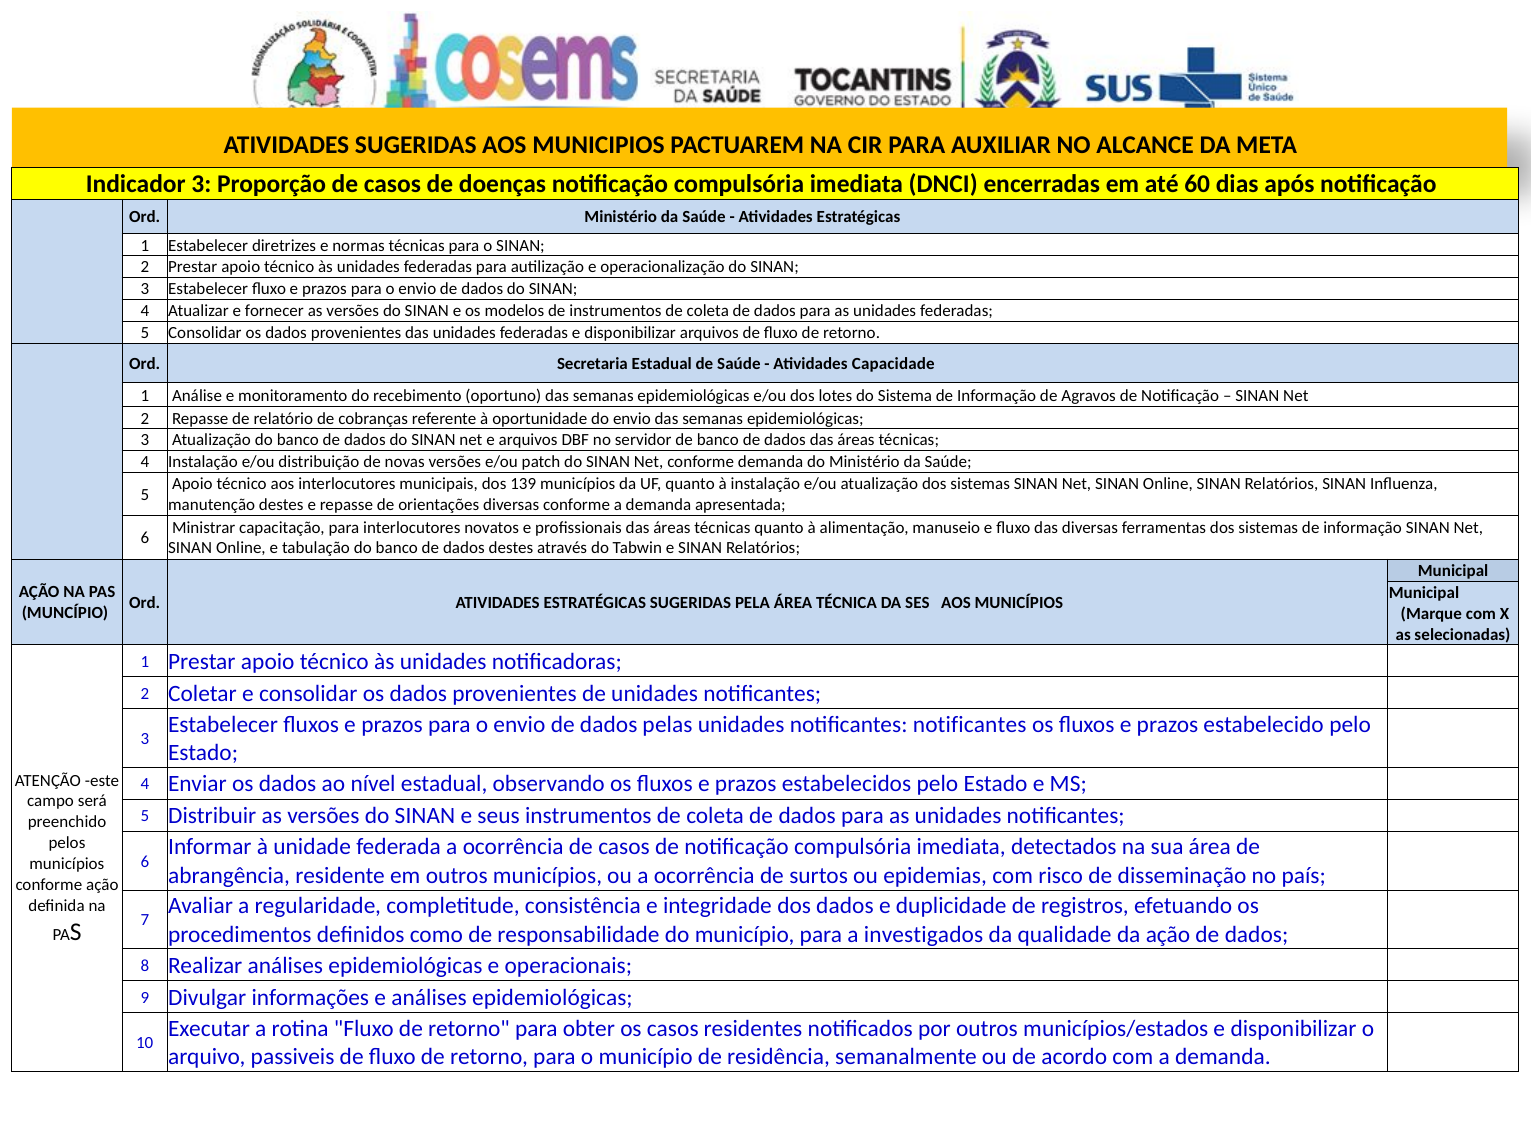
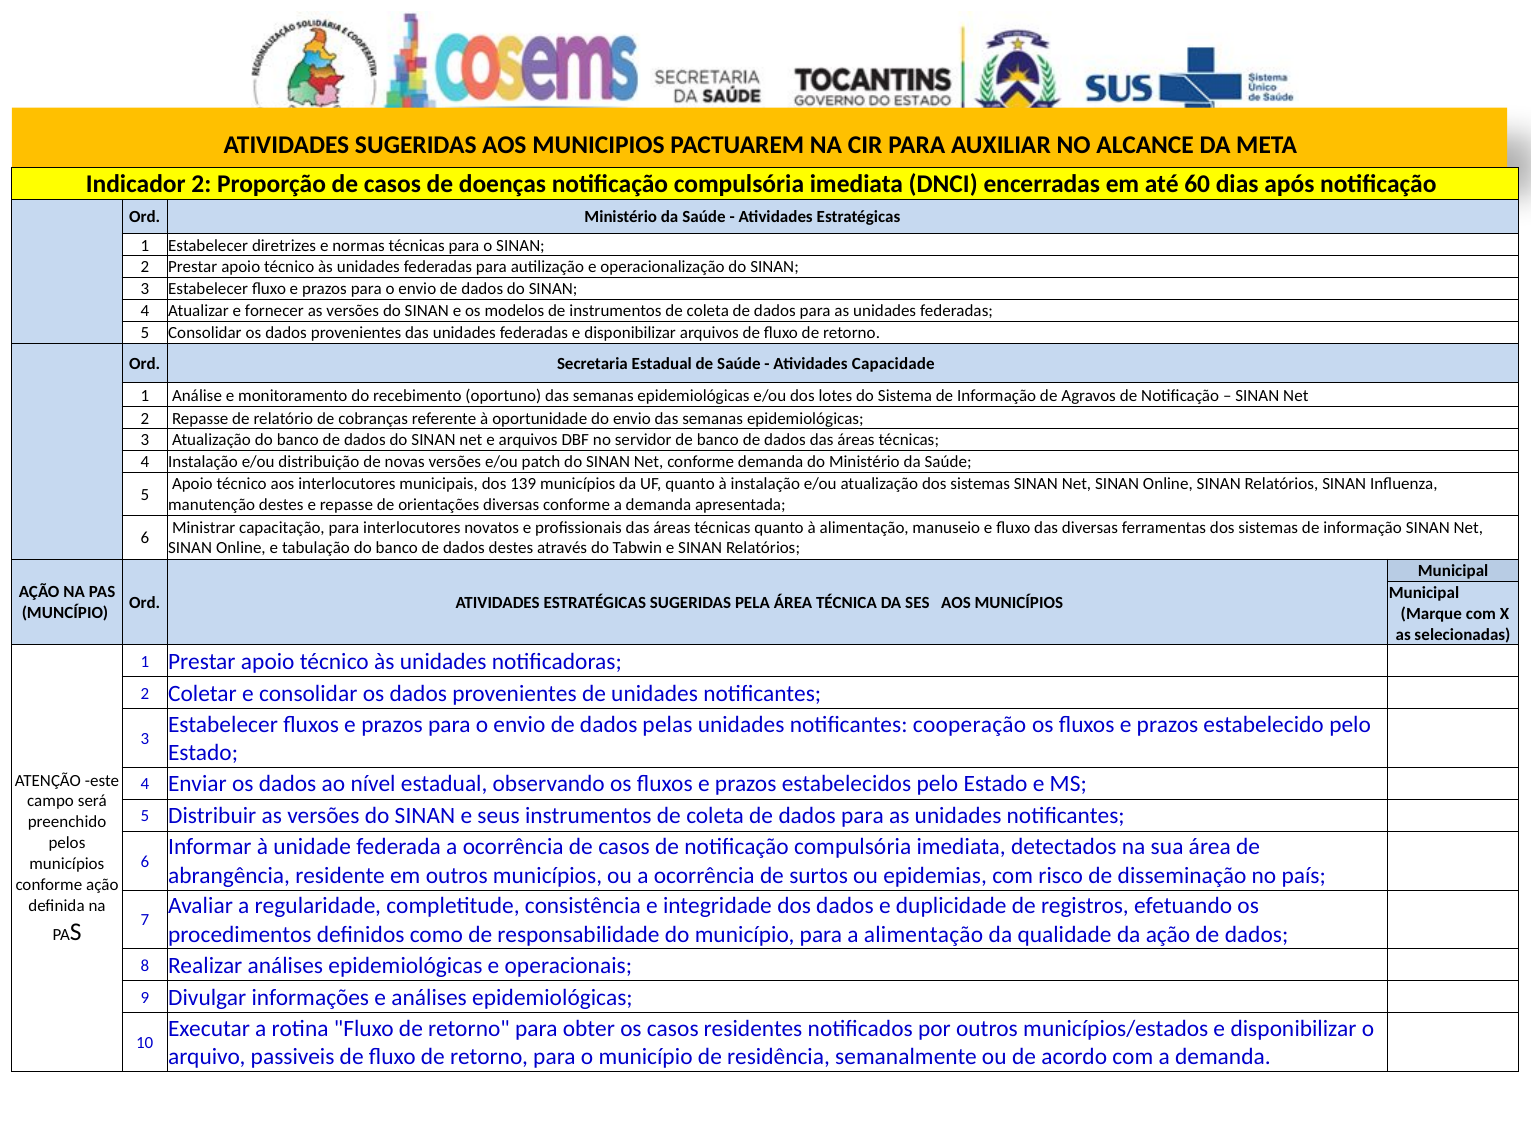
Indicador 3: 3 -> 2 (201, 184)
notificantes notificantes: notificantes -> cooperação (970, 725)
a investigados: investigados -> alimentação (924, 935)
